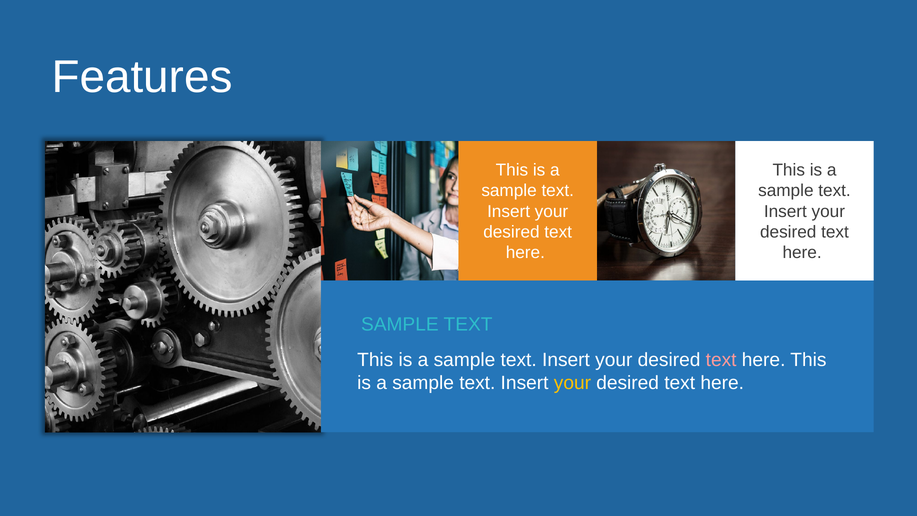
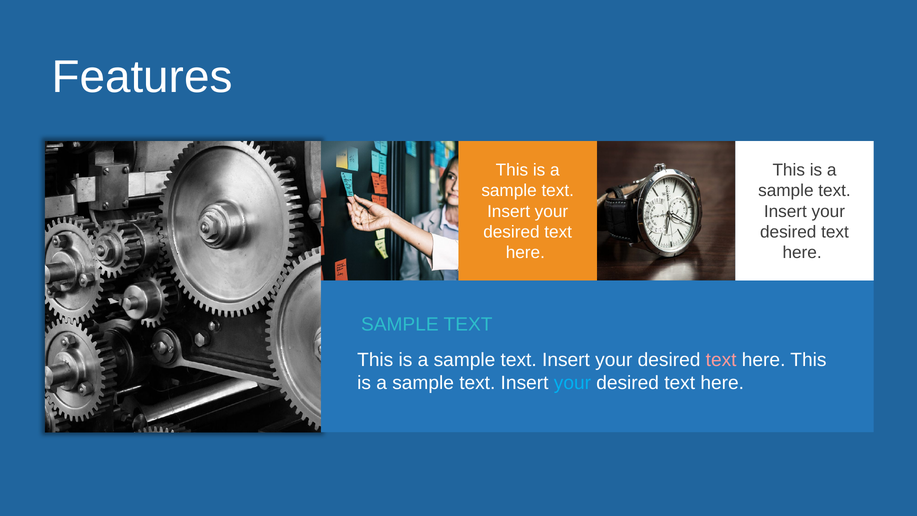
your colour: yellow -> light blue (572, 383)
